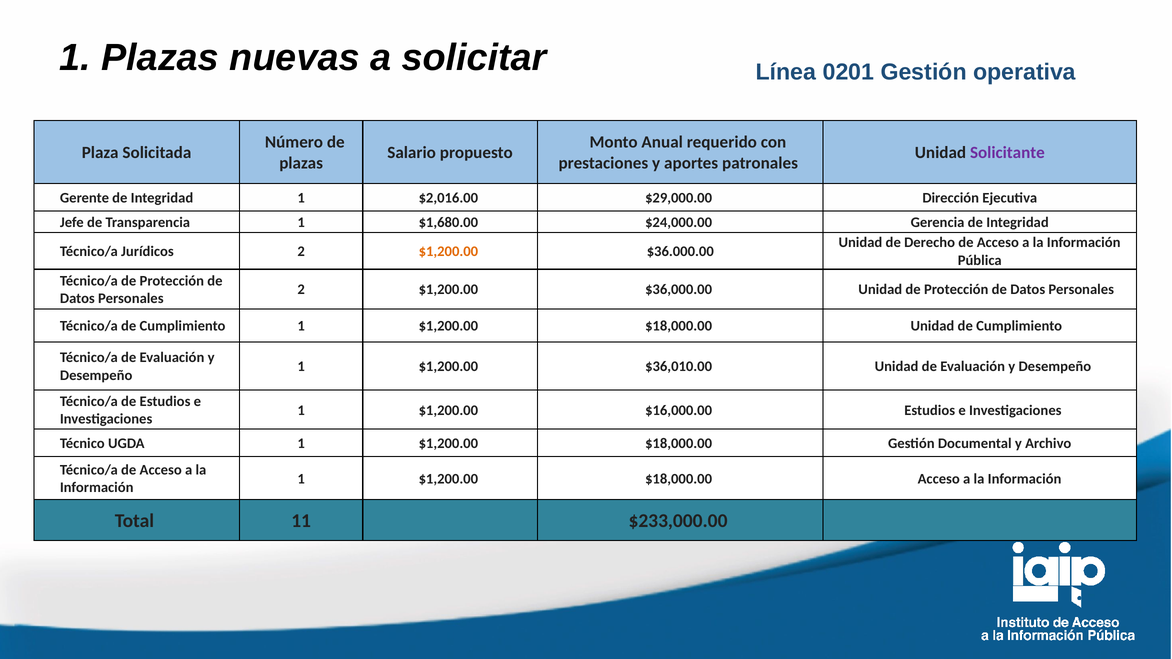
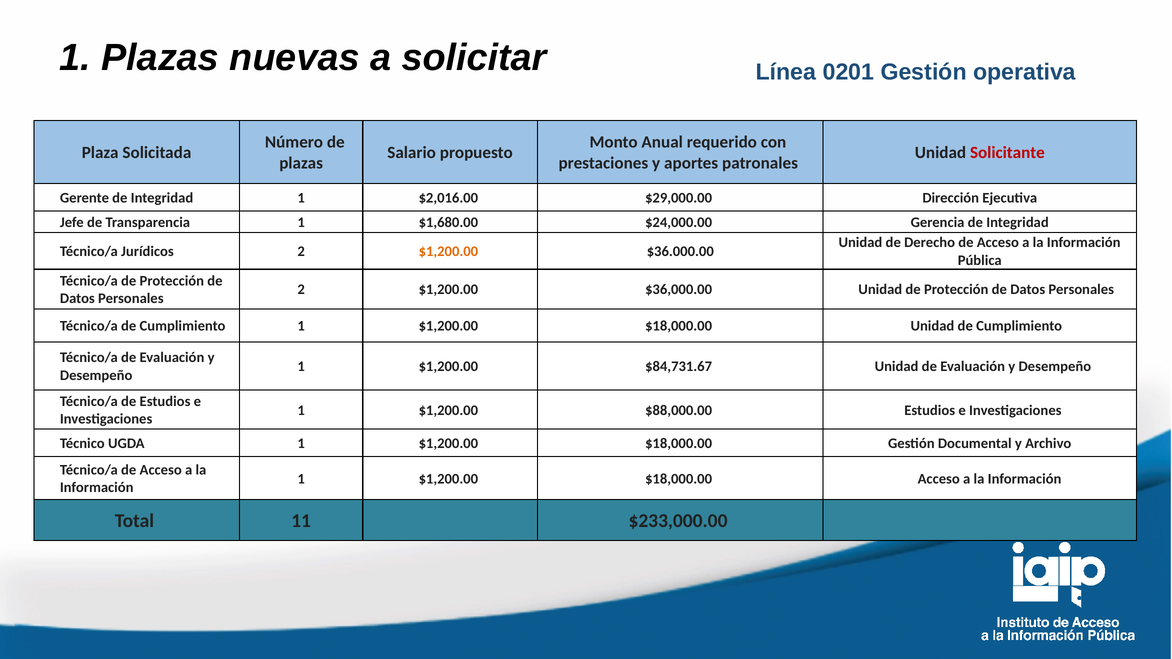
Solicitante colour: purple -> red (1007, 153)
$36,010.00: $36,010.00 -> $84,731.67 (679, 367)
$16,000.00: $16,000.00 -> $88,000.00 (679, 410)
